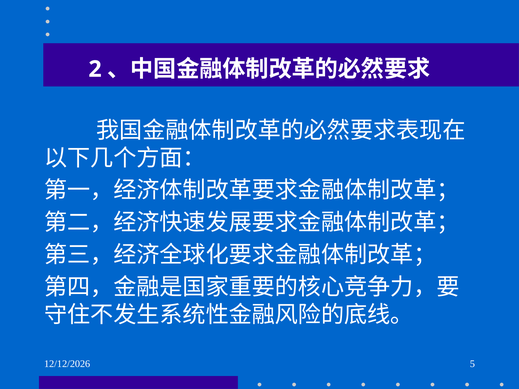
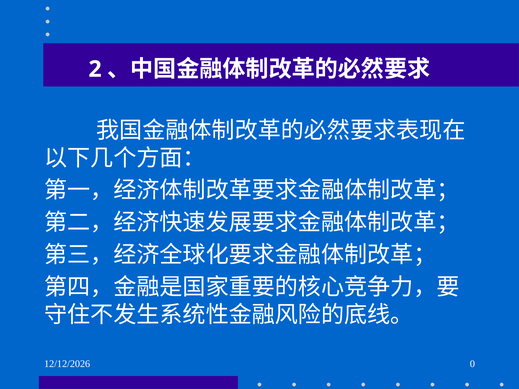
5: 5 -> 0 (472, 364)
